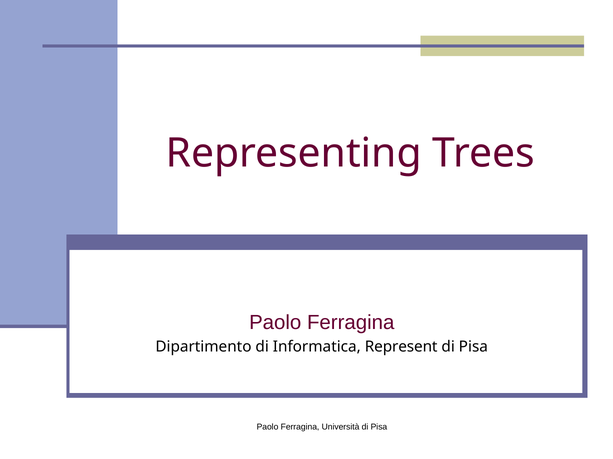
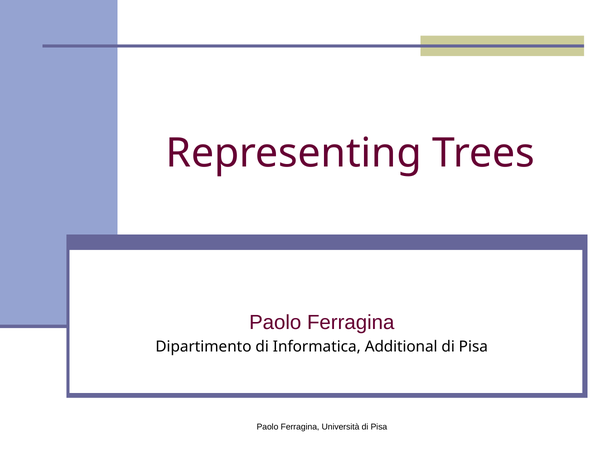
Represent: Represent -> Additional (401, 347)
